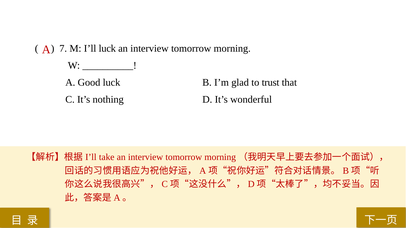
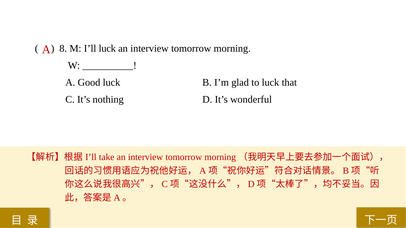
7: 7 -> 8 (63, 49)
to trust: trust -> luck (271, 83)
